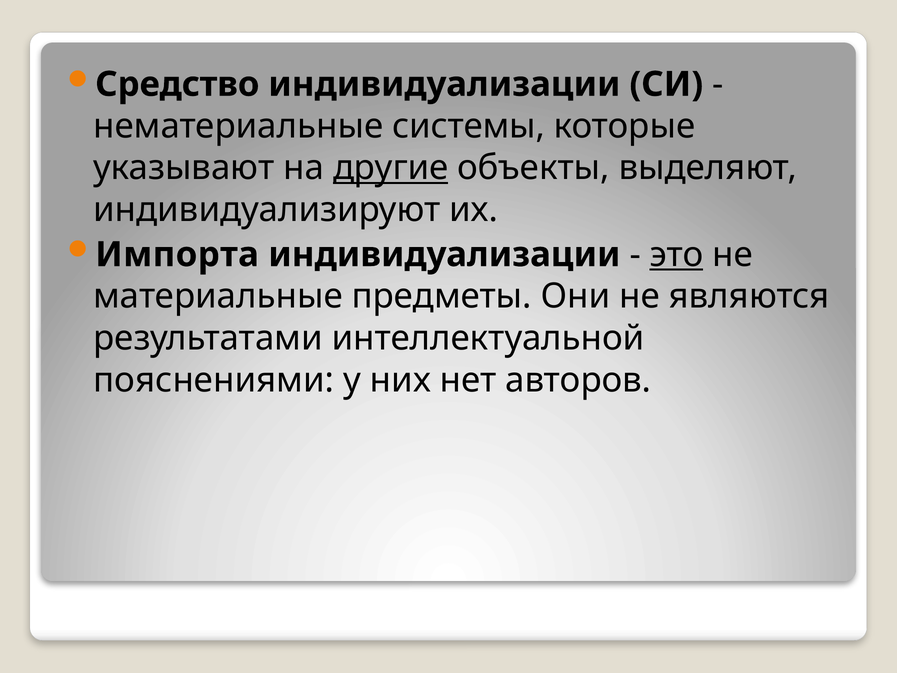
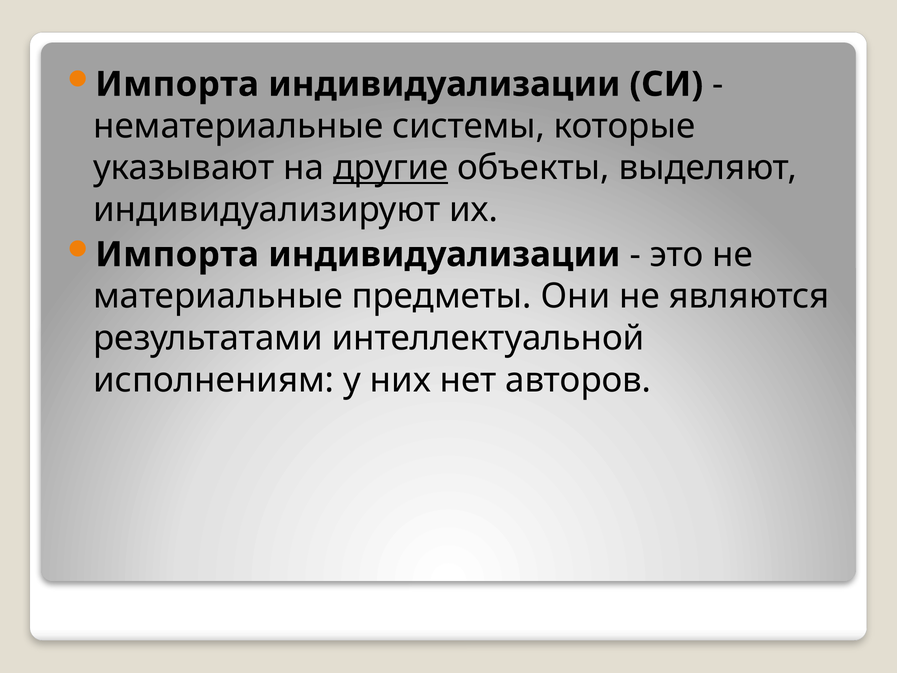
Средство: Средство -> Импорта (177, 84)
это underline: present -> none (677, 255)
пояснениями: пояснениями -> исполнениям (214, 380)
